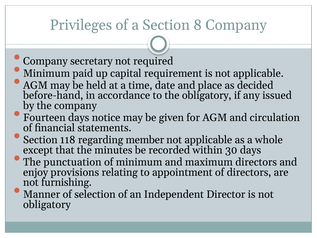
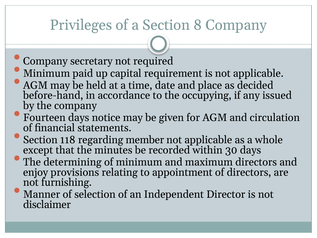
the obligatory: obligatory -> occupying (207, 95)
punctuation: punctuation -> determining (72, 162)
obligatory: obligatory -> disclaimer (47, 204)
